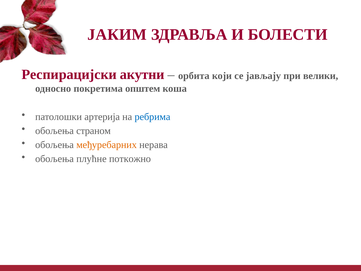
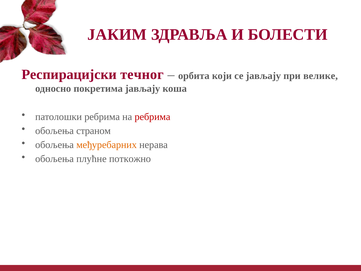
акутни: акутни -> течног (142, 74)
велики: велики -> велике (321, 76)
општем: општем -> јављajу (143, 89)
патолошки артерија: артерија -> ребрима (102, 117)
ребрима colour: blue -> red (152, 117)
